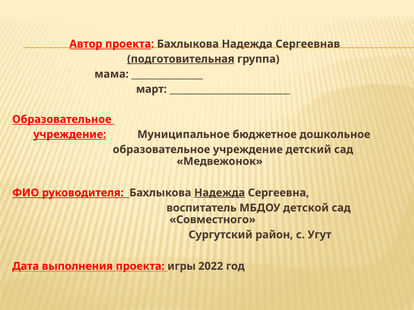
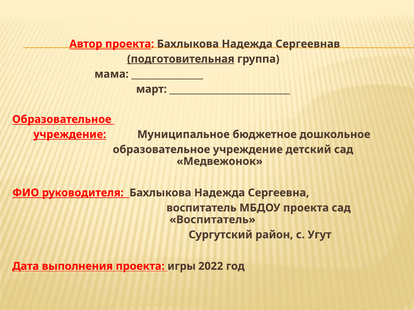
Надежда underline: present -> none (220, 193)
МБДОУ детской: детской -> проекта (306, 208)
Совместного: Совместного -> Воспитатель (212, 220)
